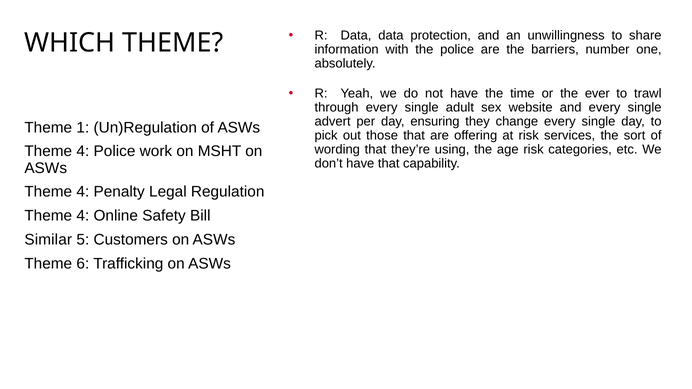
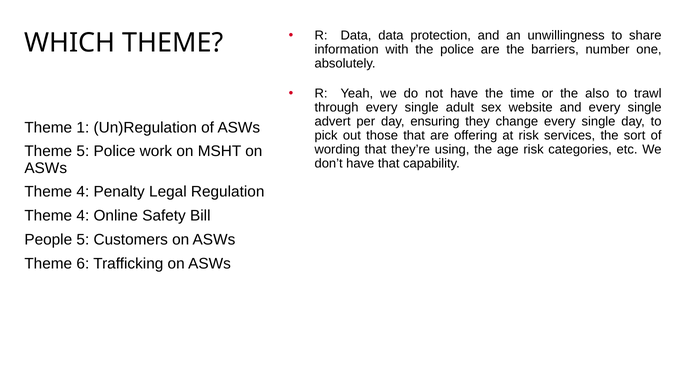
ever: ever -> also (597, 93)
4: 4 -> 5 (83, 151)
Similar: Similar -> People (48, 240)
